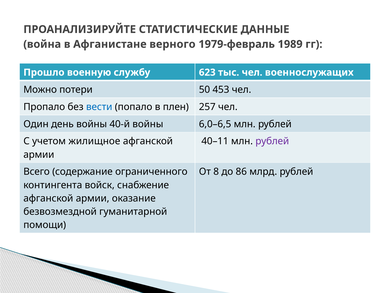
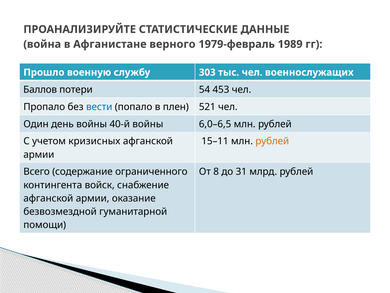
623: 623 -> 303 (207, 72)
Можно: Можно -> Баллов (40, 89)
50: 50 -> 54 (204, 89)
257: 257 -> 521 (207, 107)
жилищное: жилищное -> кризисных (94, 141)
40–11: 40–11 -> 15–11 (215, 141)
рублей colour: purple -> orange (272, 141)
86: 86 -> 31 (241, 171)
